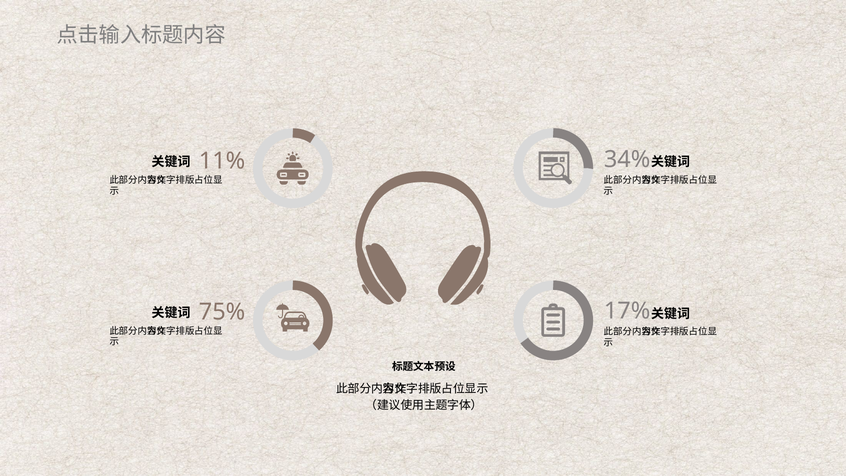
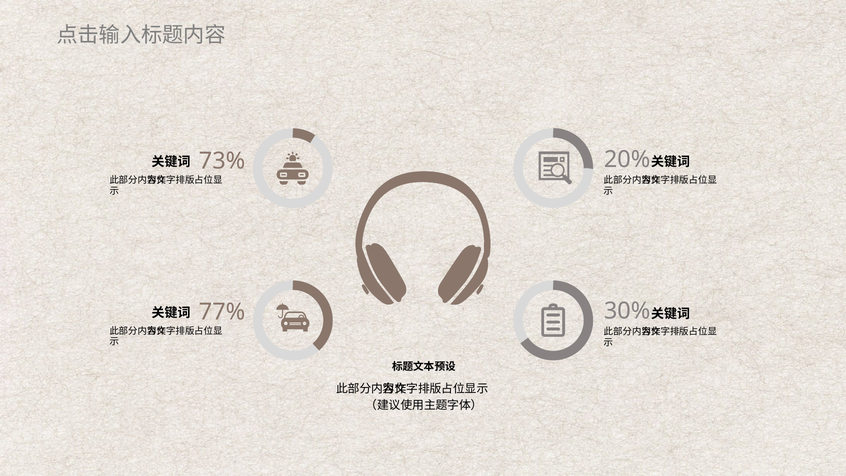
34%: 34% -> 20% (627, 159)
11%: 11% -> 73% (222, 161)
17%: 17% -> 30% (627, 311)
75%: 75% -> 77% (222, 312)
